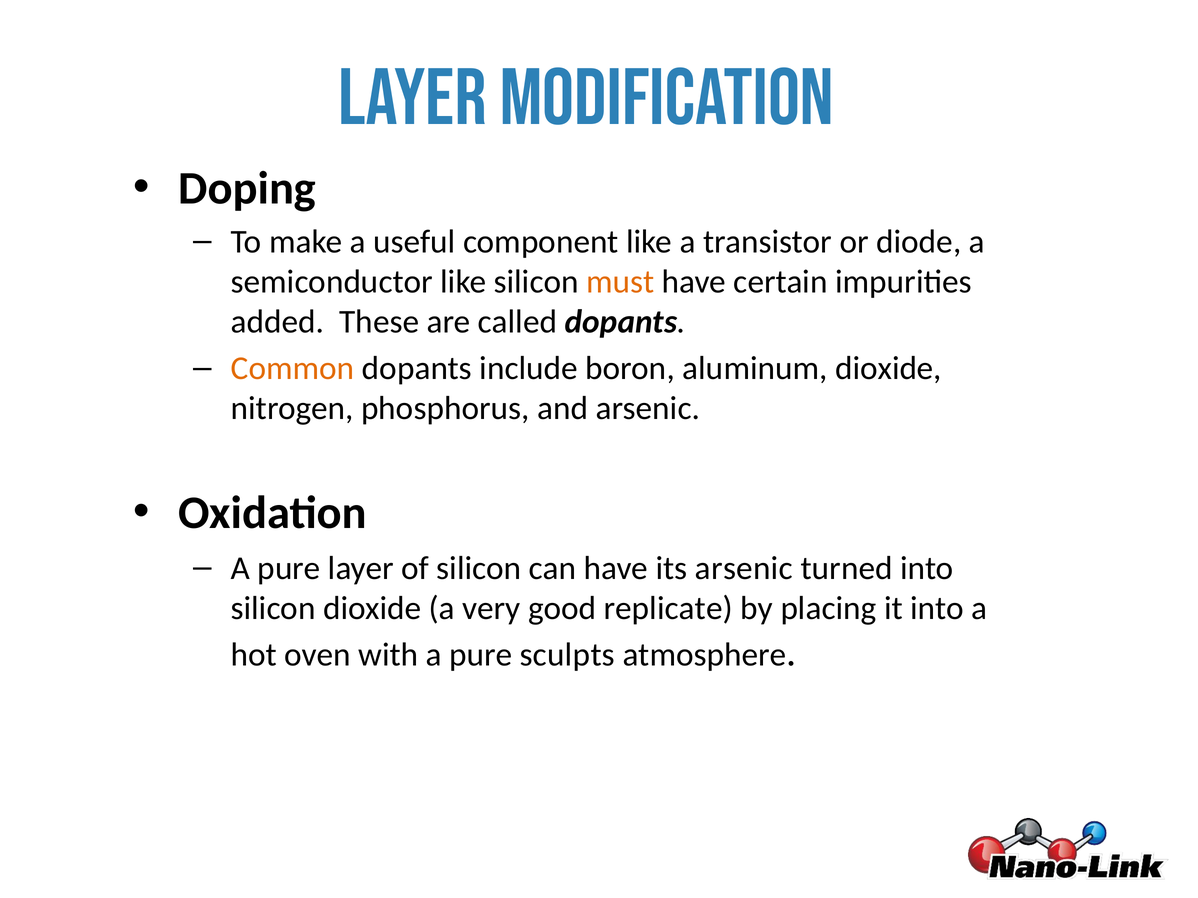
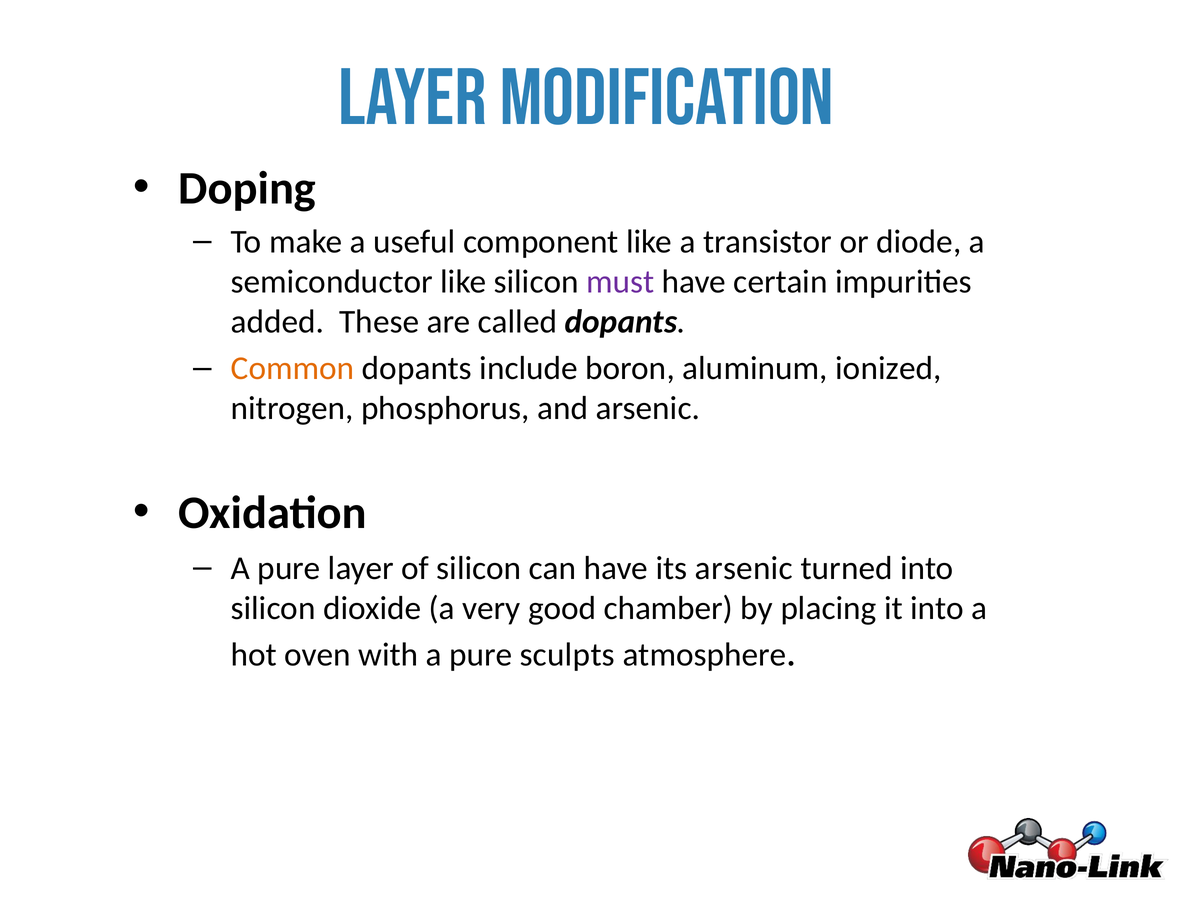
must colour: orange -> purple (620, 282)
aluminum dioxide: dioxide -> ionized (888, 369)
replicate: replicate -> chamber (668, 608)
